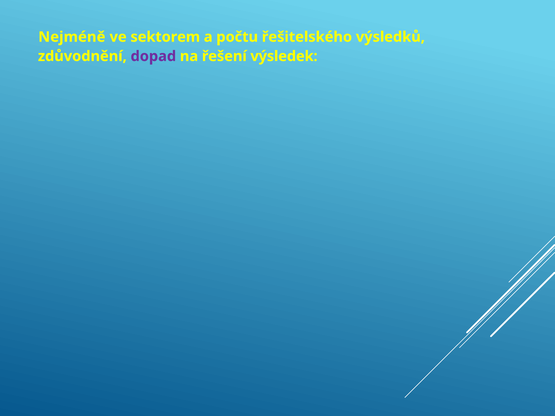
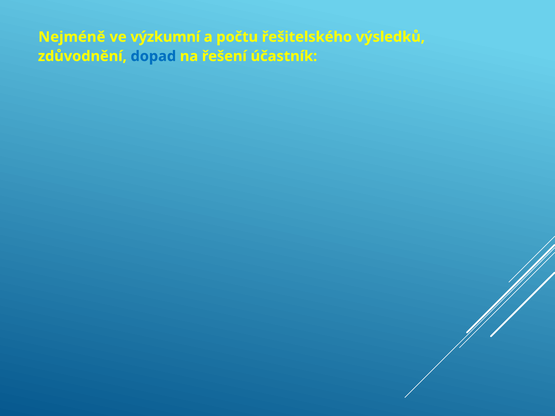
sektorem: sektorem -> výzkumní (165, 37)
dopad colour: purple -> blue (153, 56)
výsledek: výsledek -> účastník (284, 56)
